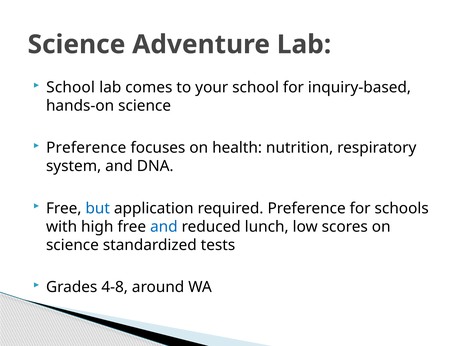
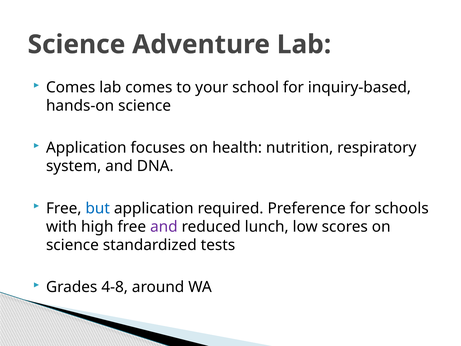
School: School -> Comes (71, 87)
Preference: Preference -> Application (86, 148)
and colour: blue -> purple (164, 227)
